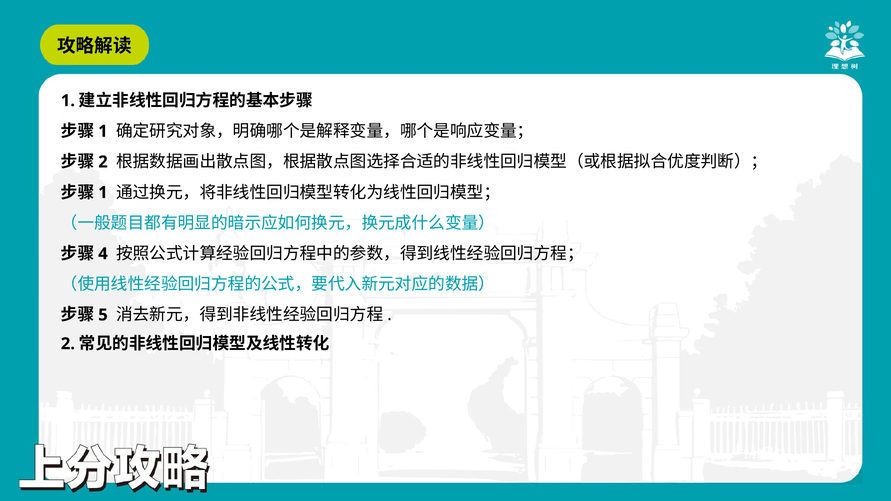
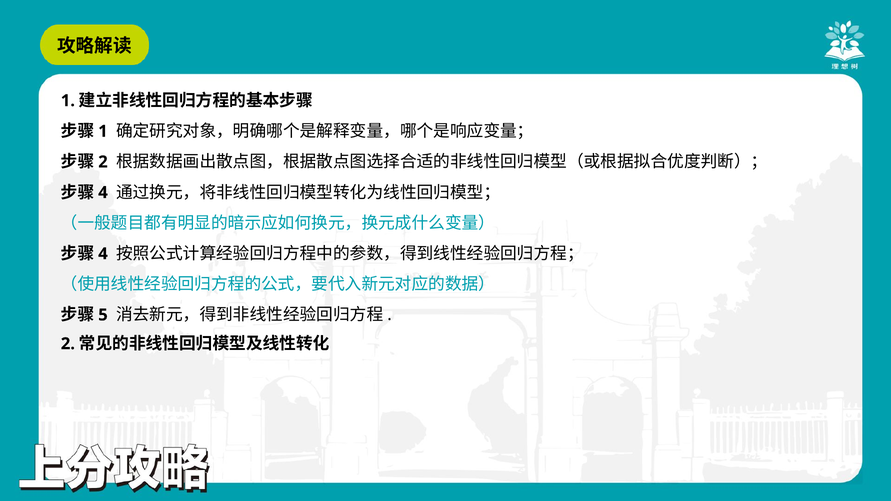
1: 1 -> 4 (103, 193)
